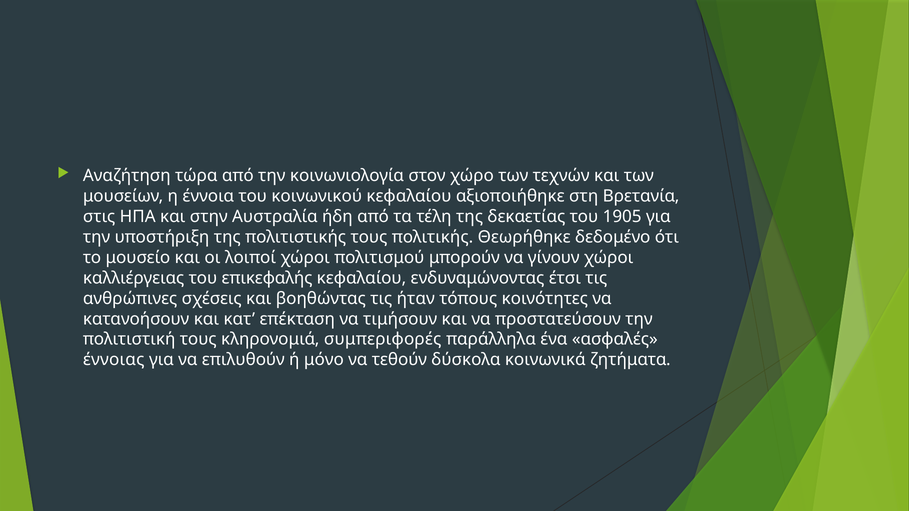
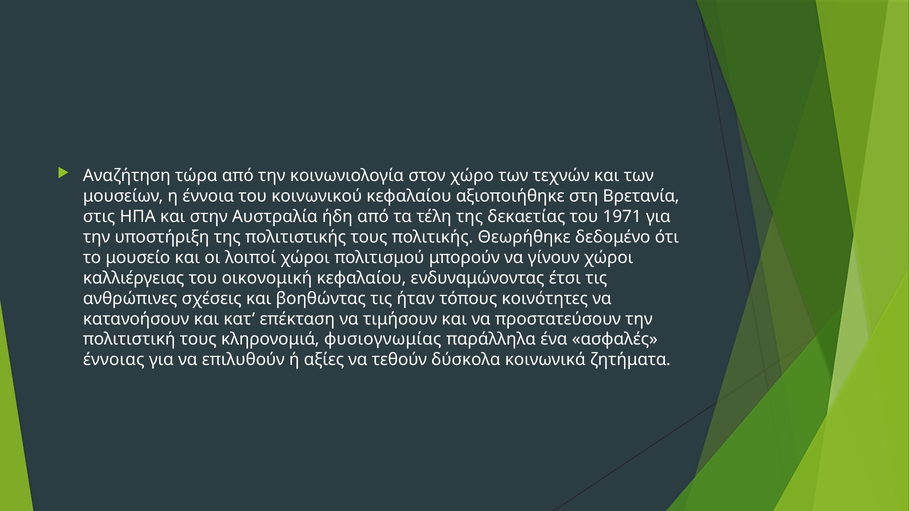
1905: 1905 -> 1971 (622, 217)
επικεφαλής: επικεφαλής -> οικονομική (267, 278)
συμπεριφορές: συμπεριφορές -> φυσιογνωμίας (383, 340)
μόνο: μόνο -> αξίες (324, 360)
